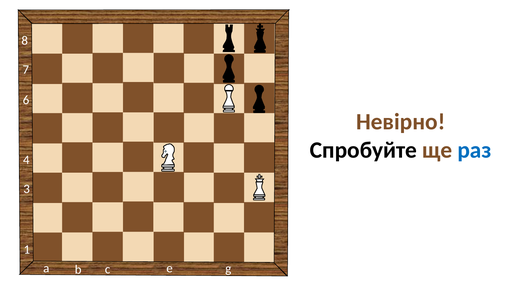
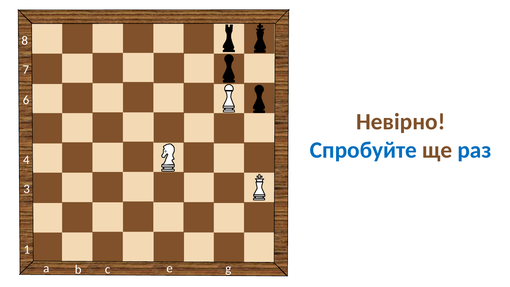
Спробуйте colour: black -> blue (363, 150)
